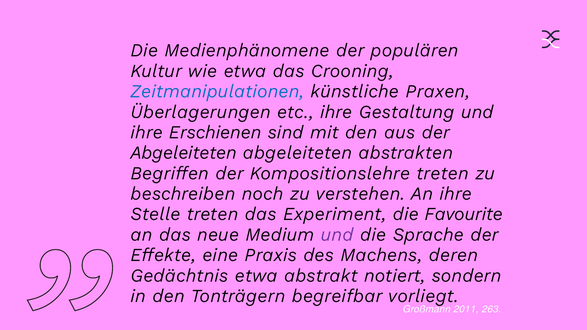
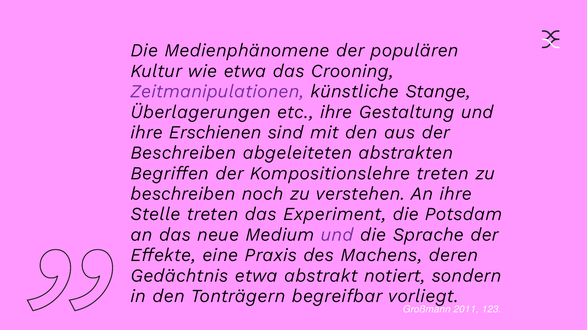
Zeitmanipulationen colour: blue -> purple (217, 92)
Praxen: Praxen -> Stange (438, 92)
Abgeleiteten: Abgeleiteten -> Beschreiben (183, 153)
Favourite: Favourite -> Potsdam (464, 214)
263: 263 -> 123 (492, 309)
